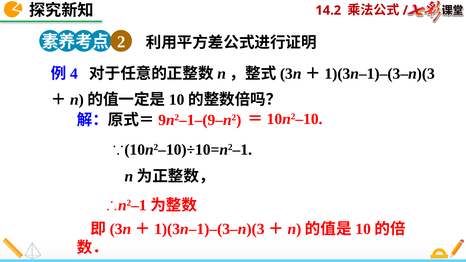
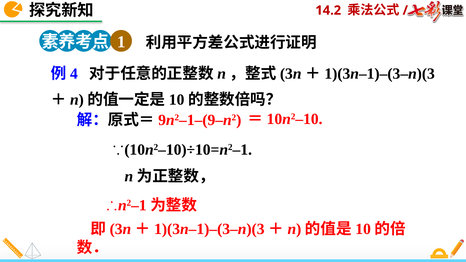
2: 2 -> 1 (121, 42)
